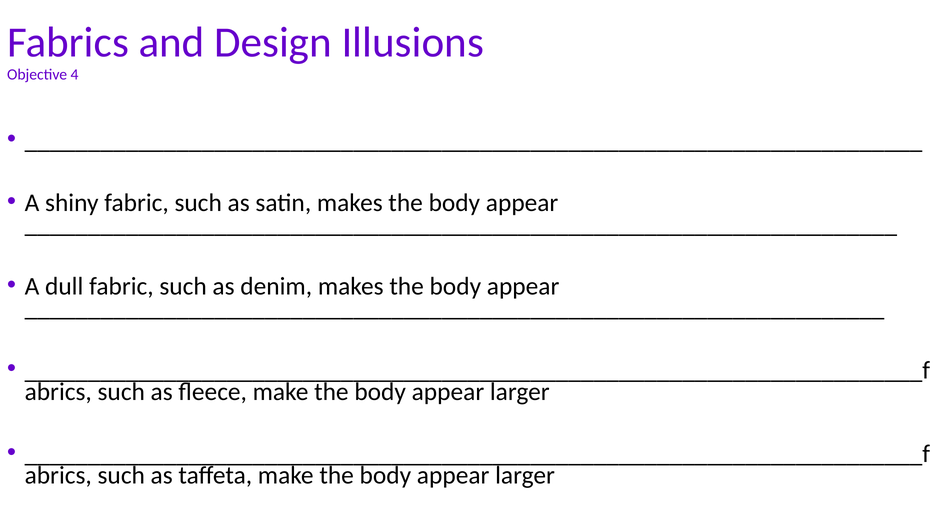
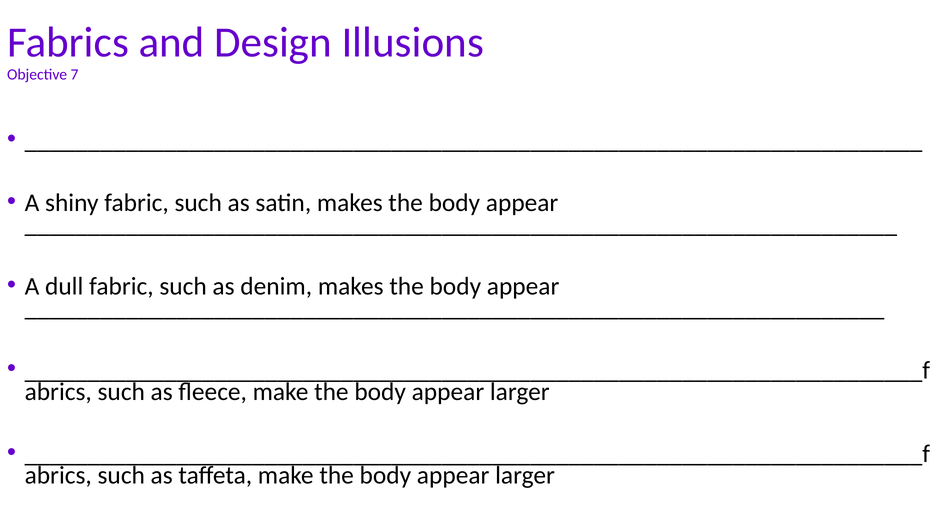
4: 4 -> 7 (75, 74)
